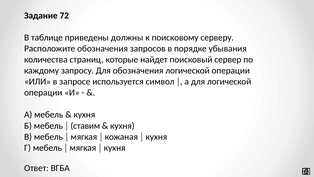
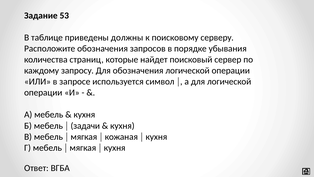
72: 72 -> 53 (64, 15)
ставим: ставим -> задачи (85, 125)
